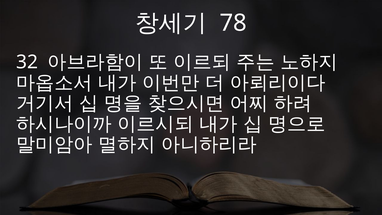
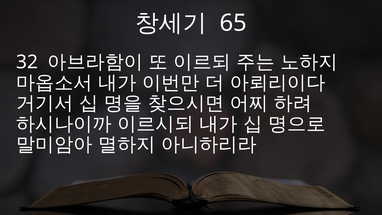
78: 78 -> 65 (233, 23)
